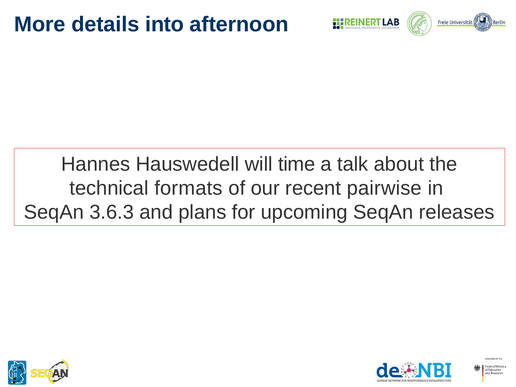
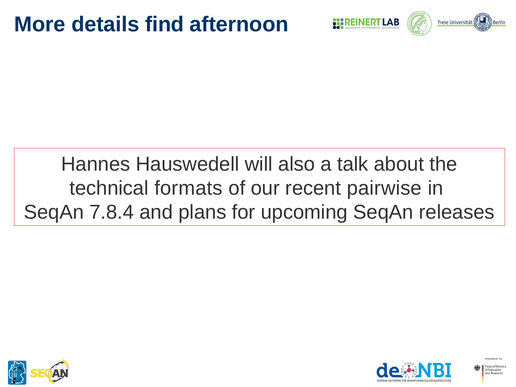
into: into -> find (165, 24)
time: time -> also (297, 164)
3.6.3: 3.6.3 -> 7.8.4 (112, 212)
